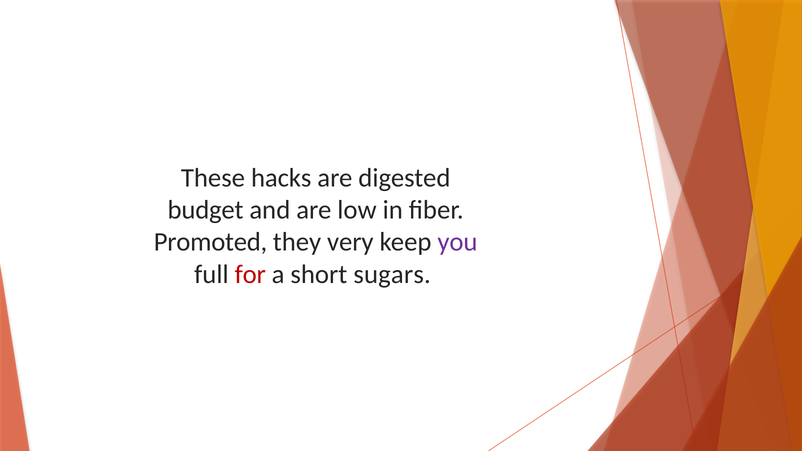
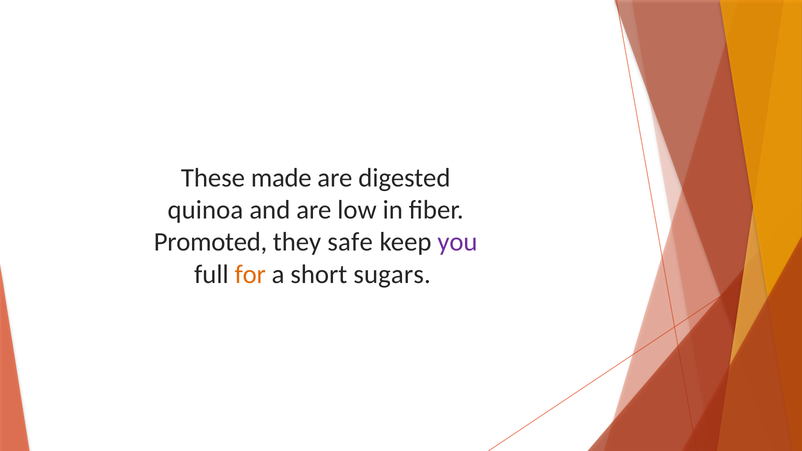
hacks: hacks -> made (281, 178)
budget: budget -> quinoa (205, 210)
very: very -> safe (350, 242)
for colour: red -> orange (250, 274)
